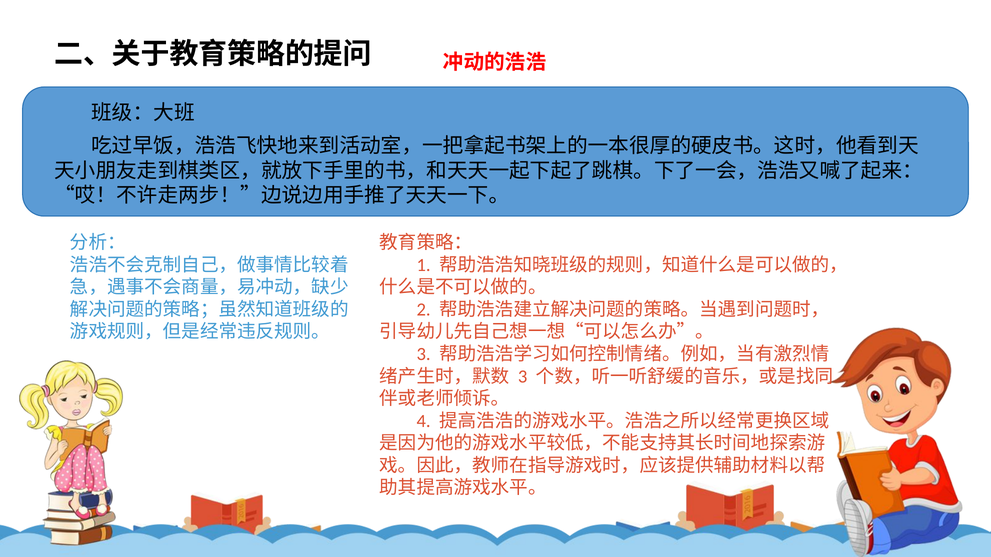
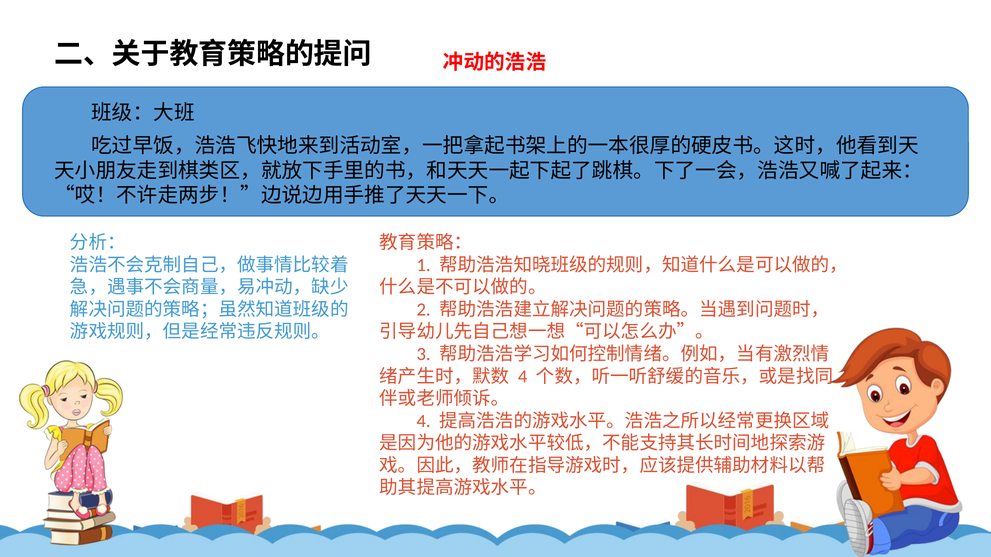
3: 3 -> 4 (523, 377)
